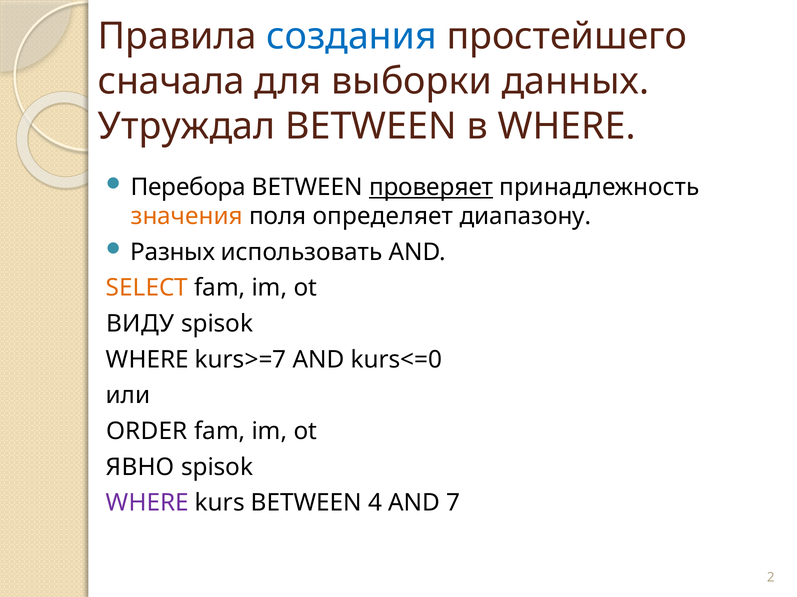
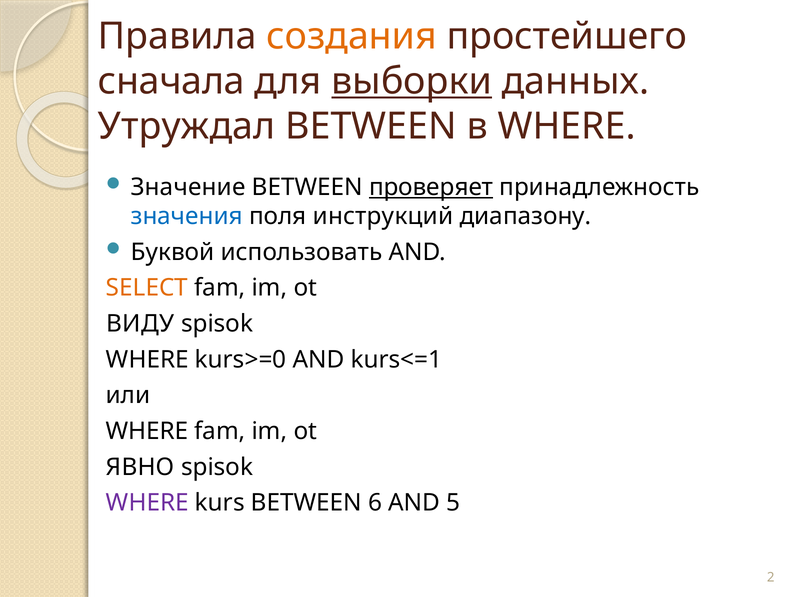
создания colour: blue -> orange (352, 36)
выборки underline: none -> present (412, 81)
Перебора: Перебора -> Значение (188, 187)
значения colour: orange -> blue (187, 217)
определяет: определяет -> инструкций (383, 217)
Разных: Разных -> Буквой (173, 252)
kurs>=7: kurs>=7 -> kurs>=0 (241, 360)
kurs<=0: kurs<=0 -> kurs<=1 (396, 360)
ORDER: ORDER -> WHERE (147, 432)
4: 4 -> 6 (375, 503)
7: 7 -> 5 (453, 503)
